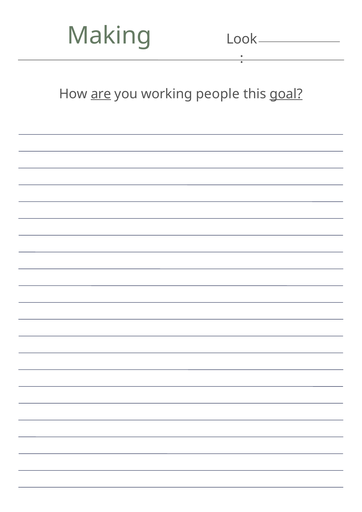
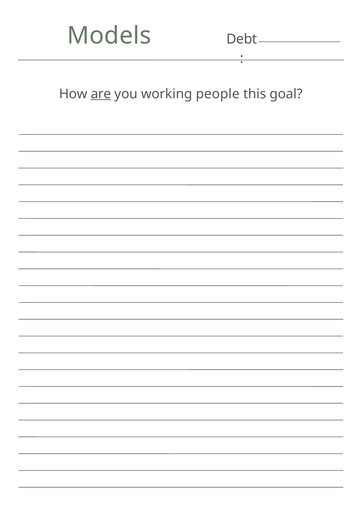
Making: Making -> Models (109, 36)
Look: Look -> Debt (242, 39)
goal underline: present -> none (286, 94)
